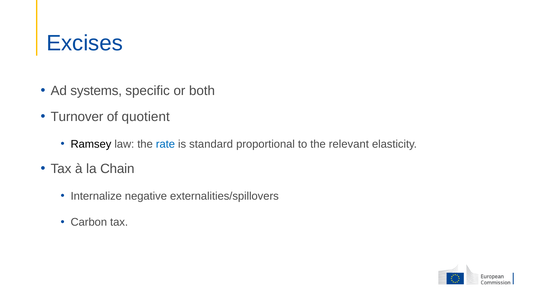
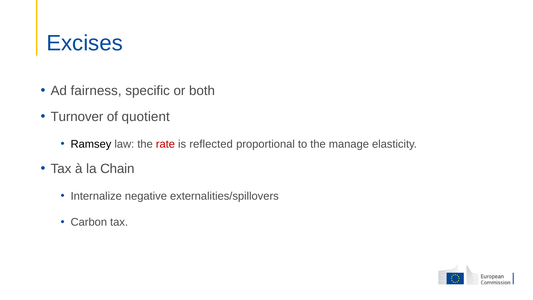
systems: systems -> fairness (96, 91)
rate colour: blue -> red (165, 144)
standard: standard -> reflected (211, 144)
relevant: relevant -> manage (349, 144)
